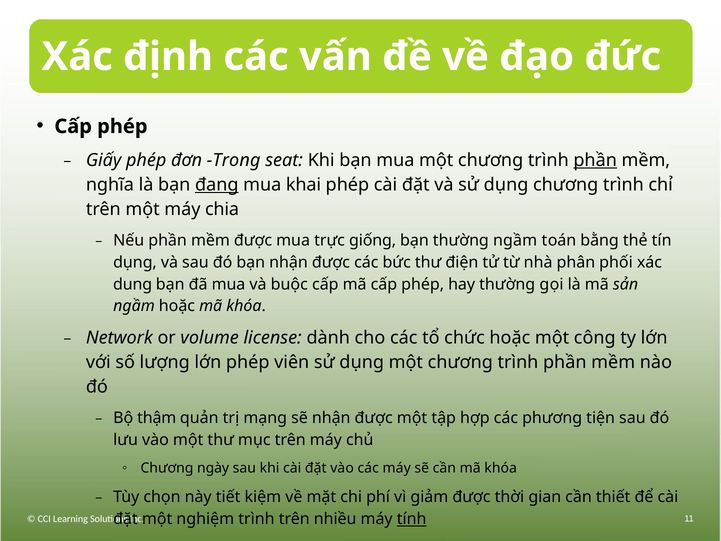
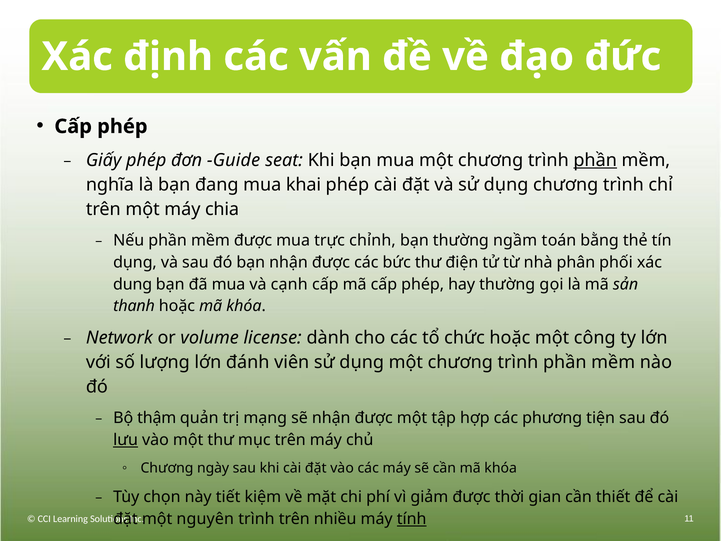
Trong: Trong -> Guide (234, 160)
đang underline: present -> none (217, 185)
giống: giống -> chỉnh (372, 240)
buộc: buộc -> cạnh (289, 284)
ngầm: ngầm -> thanh (134, 306)
lớn phép: phép -> đánh (248, 362)
lưu underline: none -> present (126, 440)
nghiệm: nghiệm -> nguyên (205, 519)
